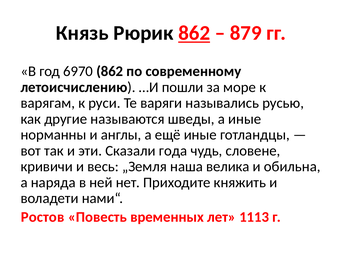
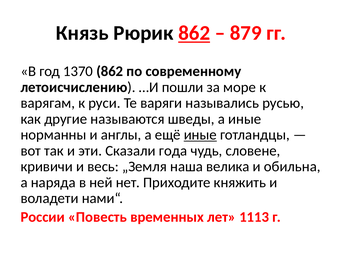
6970: 6970 -> 1370 (78, 71)
иные underline: none -> present (200, 135)
Ростов: Ростов -> России (43, 217)
